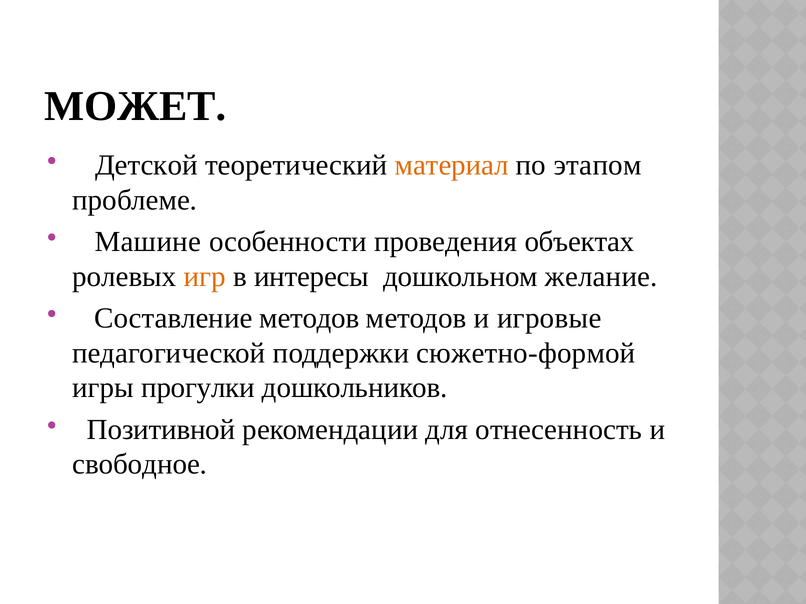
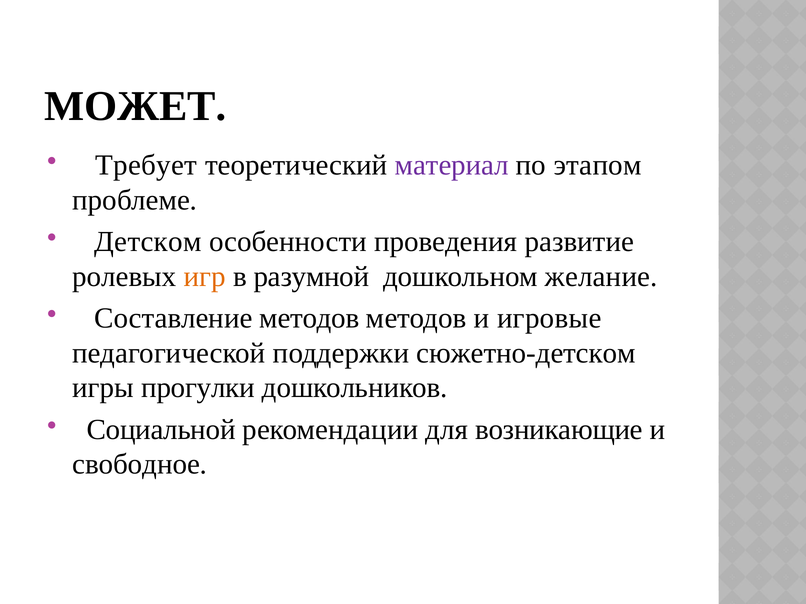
Детской: Детской -> Требует (146, 165)
материал colour: orange -> purple (452, 165)
Машине: Машине -> Детском (148, 242)
объектах: объектах -> развитие (579, 242)
интересы: интересы -> разумной (311, 277)
сюжетно-формой: сюжетно-формой -> сюжетно-детском (526, 353)
Позитивной: Позитивной -> Социальной (161, 430)
отнесенность: отнесенность -> возникающие (559, 430)
